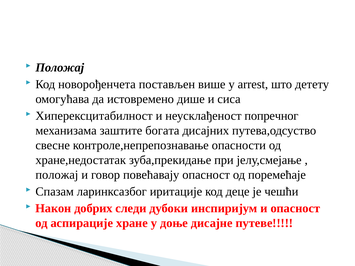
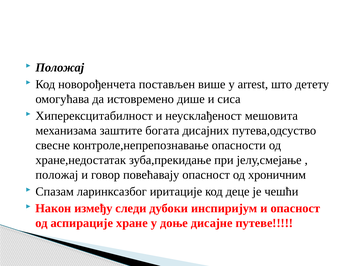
попречног: попречног -> мешовита (271, 116)
поремећаје: поремећаје -> хроничним (277, 175)
добрих: добрих -> између (93, 208)
